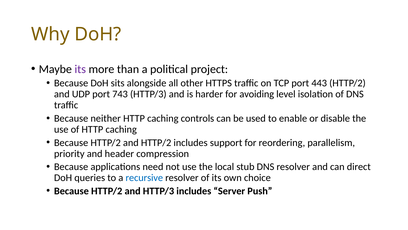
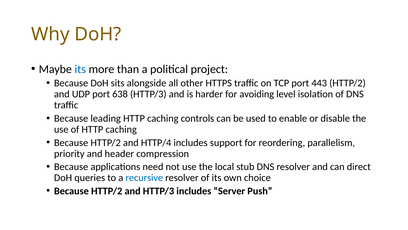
its colour: purple -> blue (80, 69)
743: 743 -> 638 (120, 94)
neither: neither -> leading (106, 118)
and HTTP/2: HTTP/2 -> HTTP/4 (156, 142)
